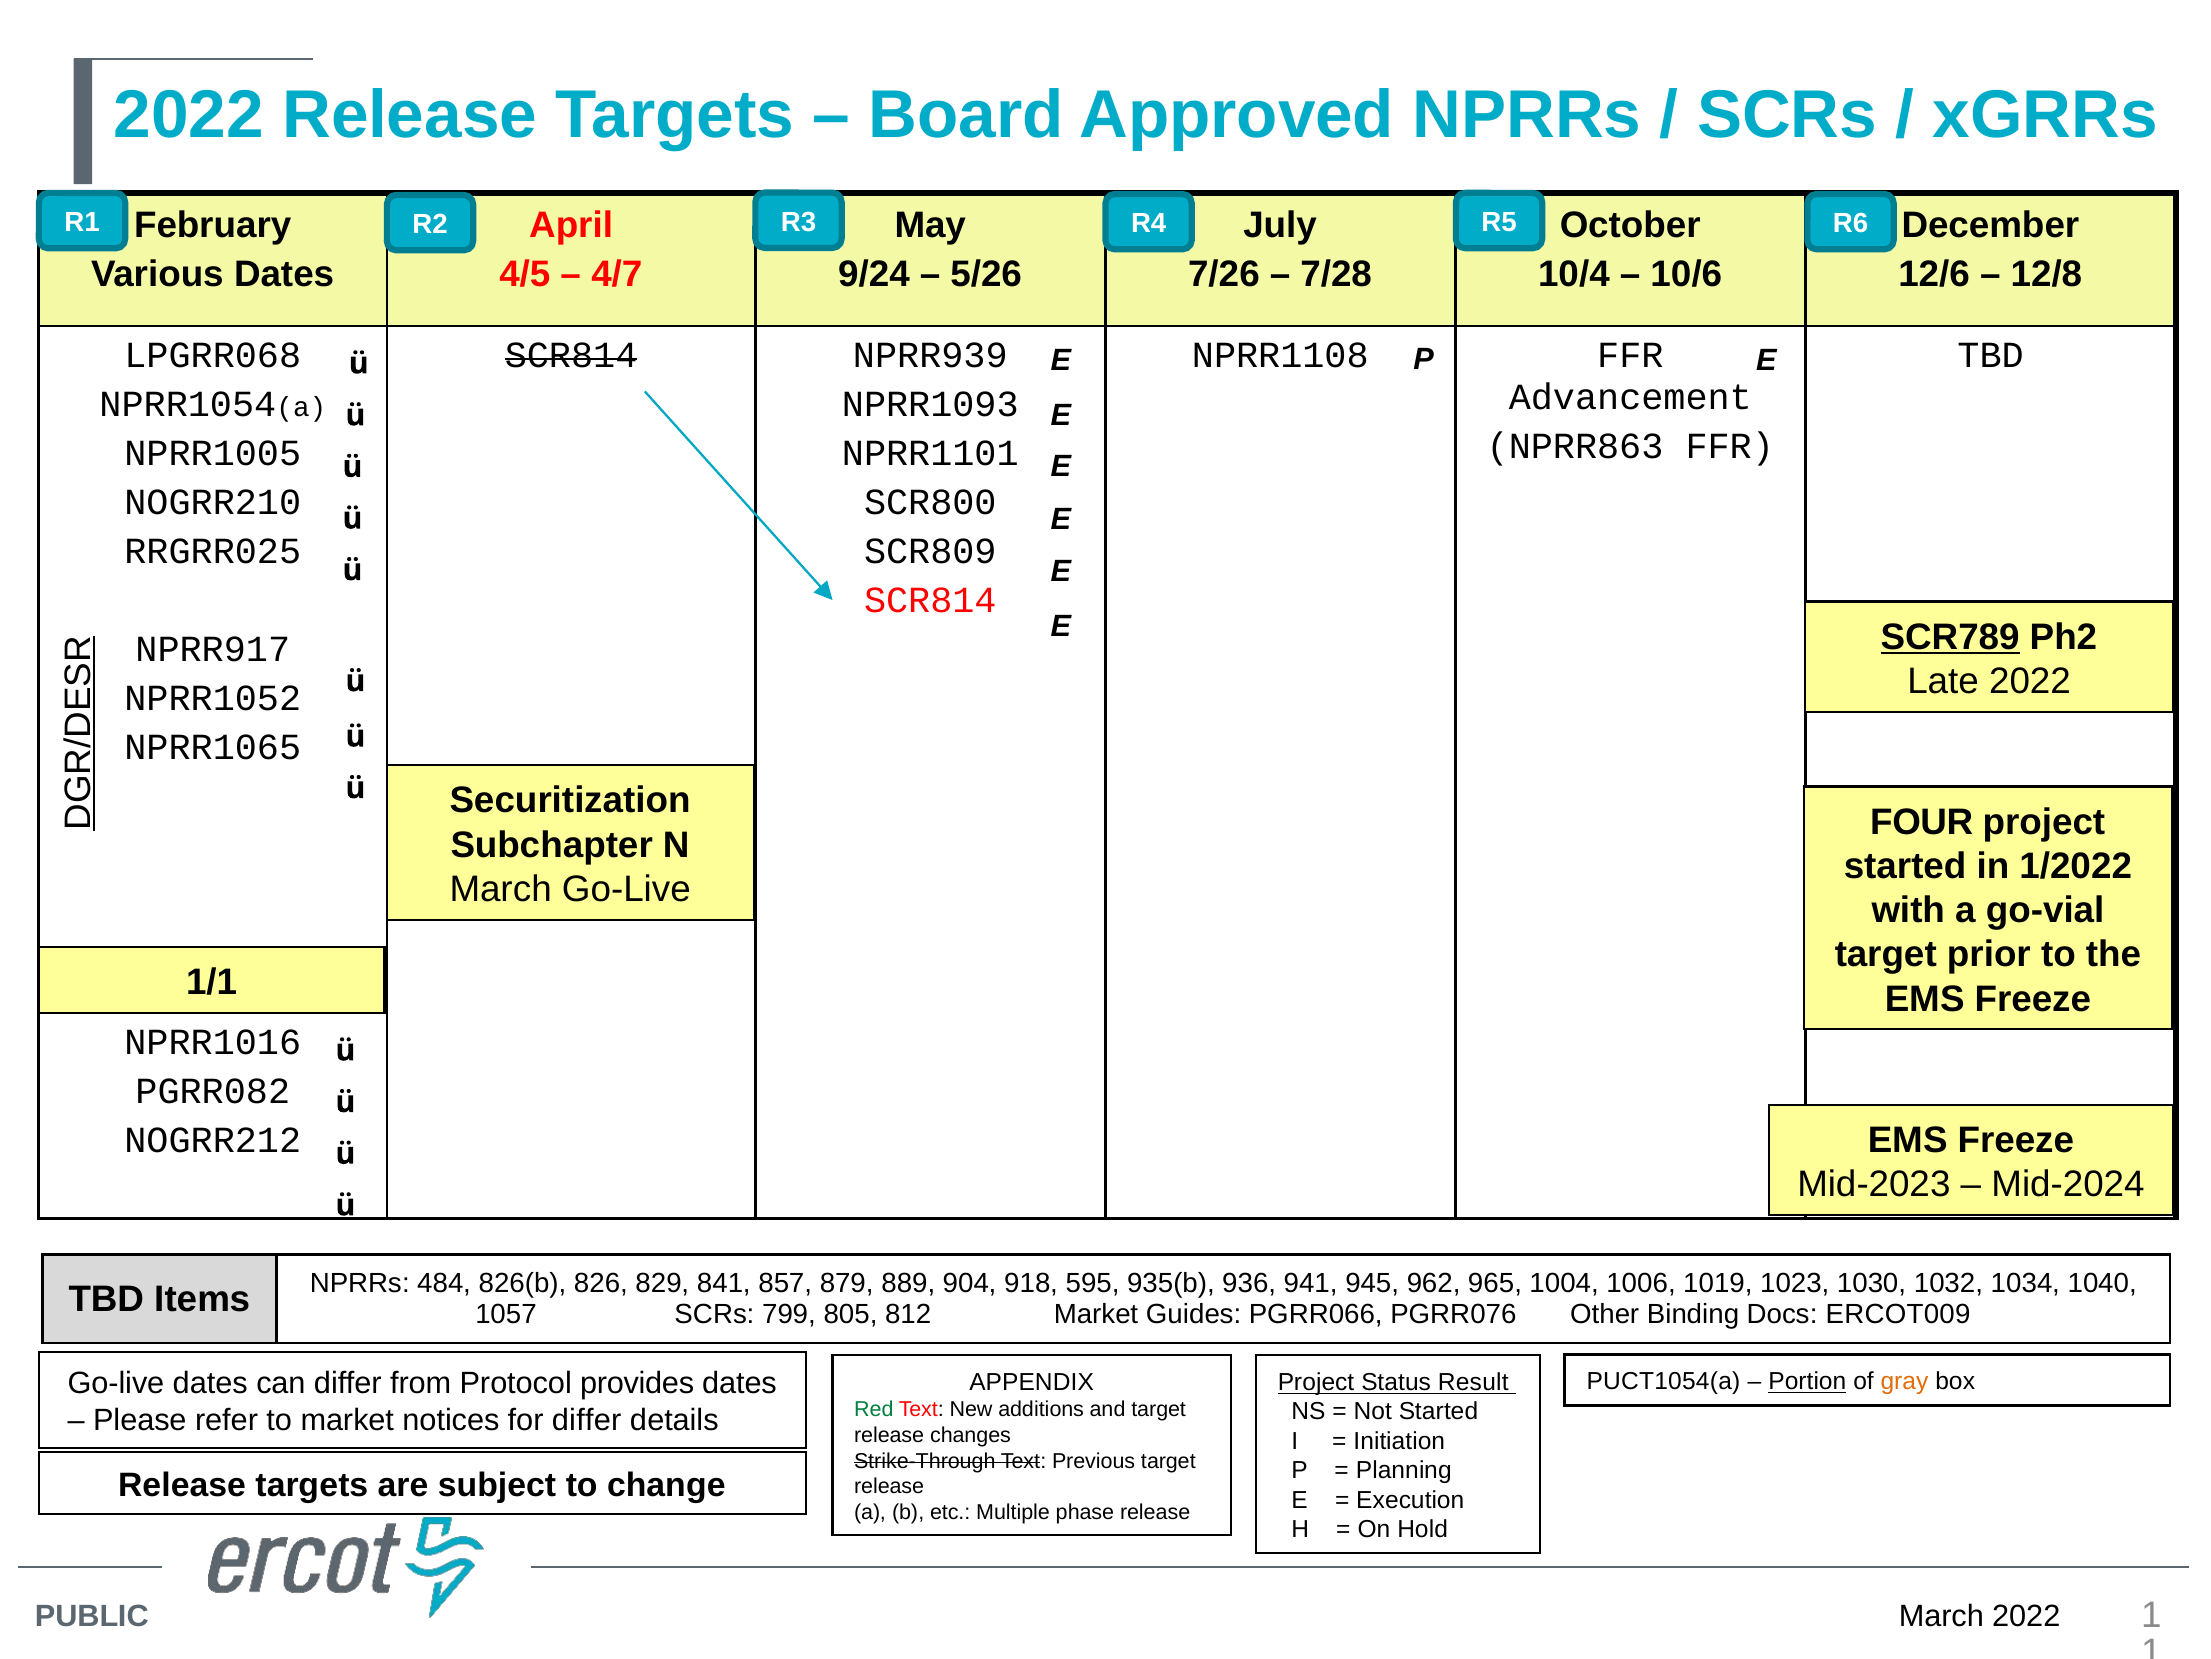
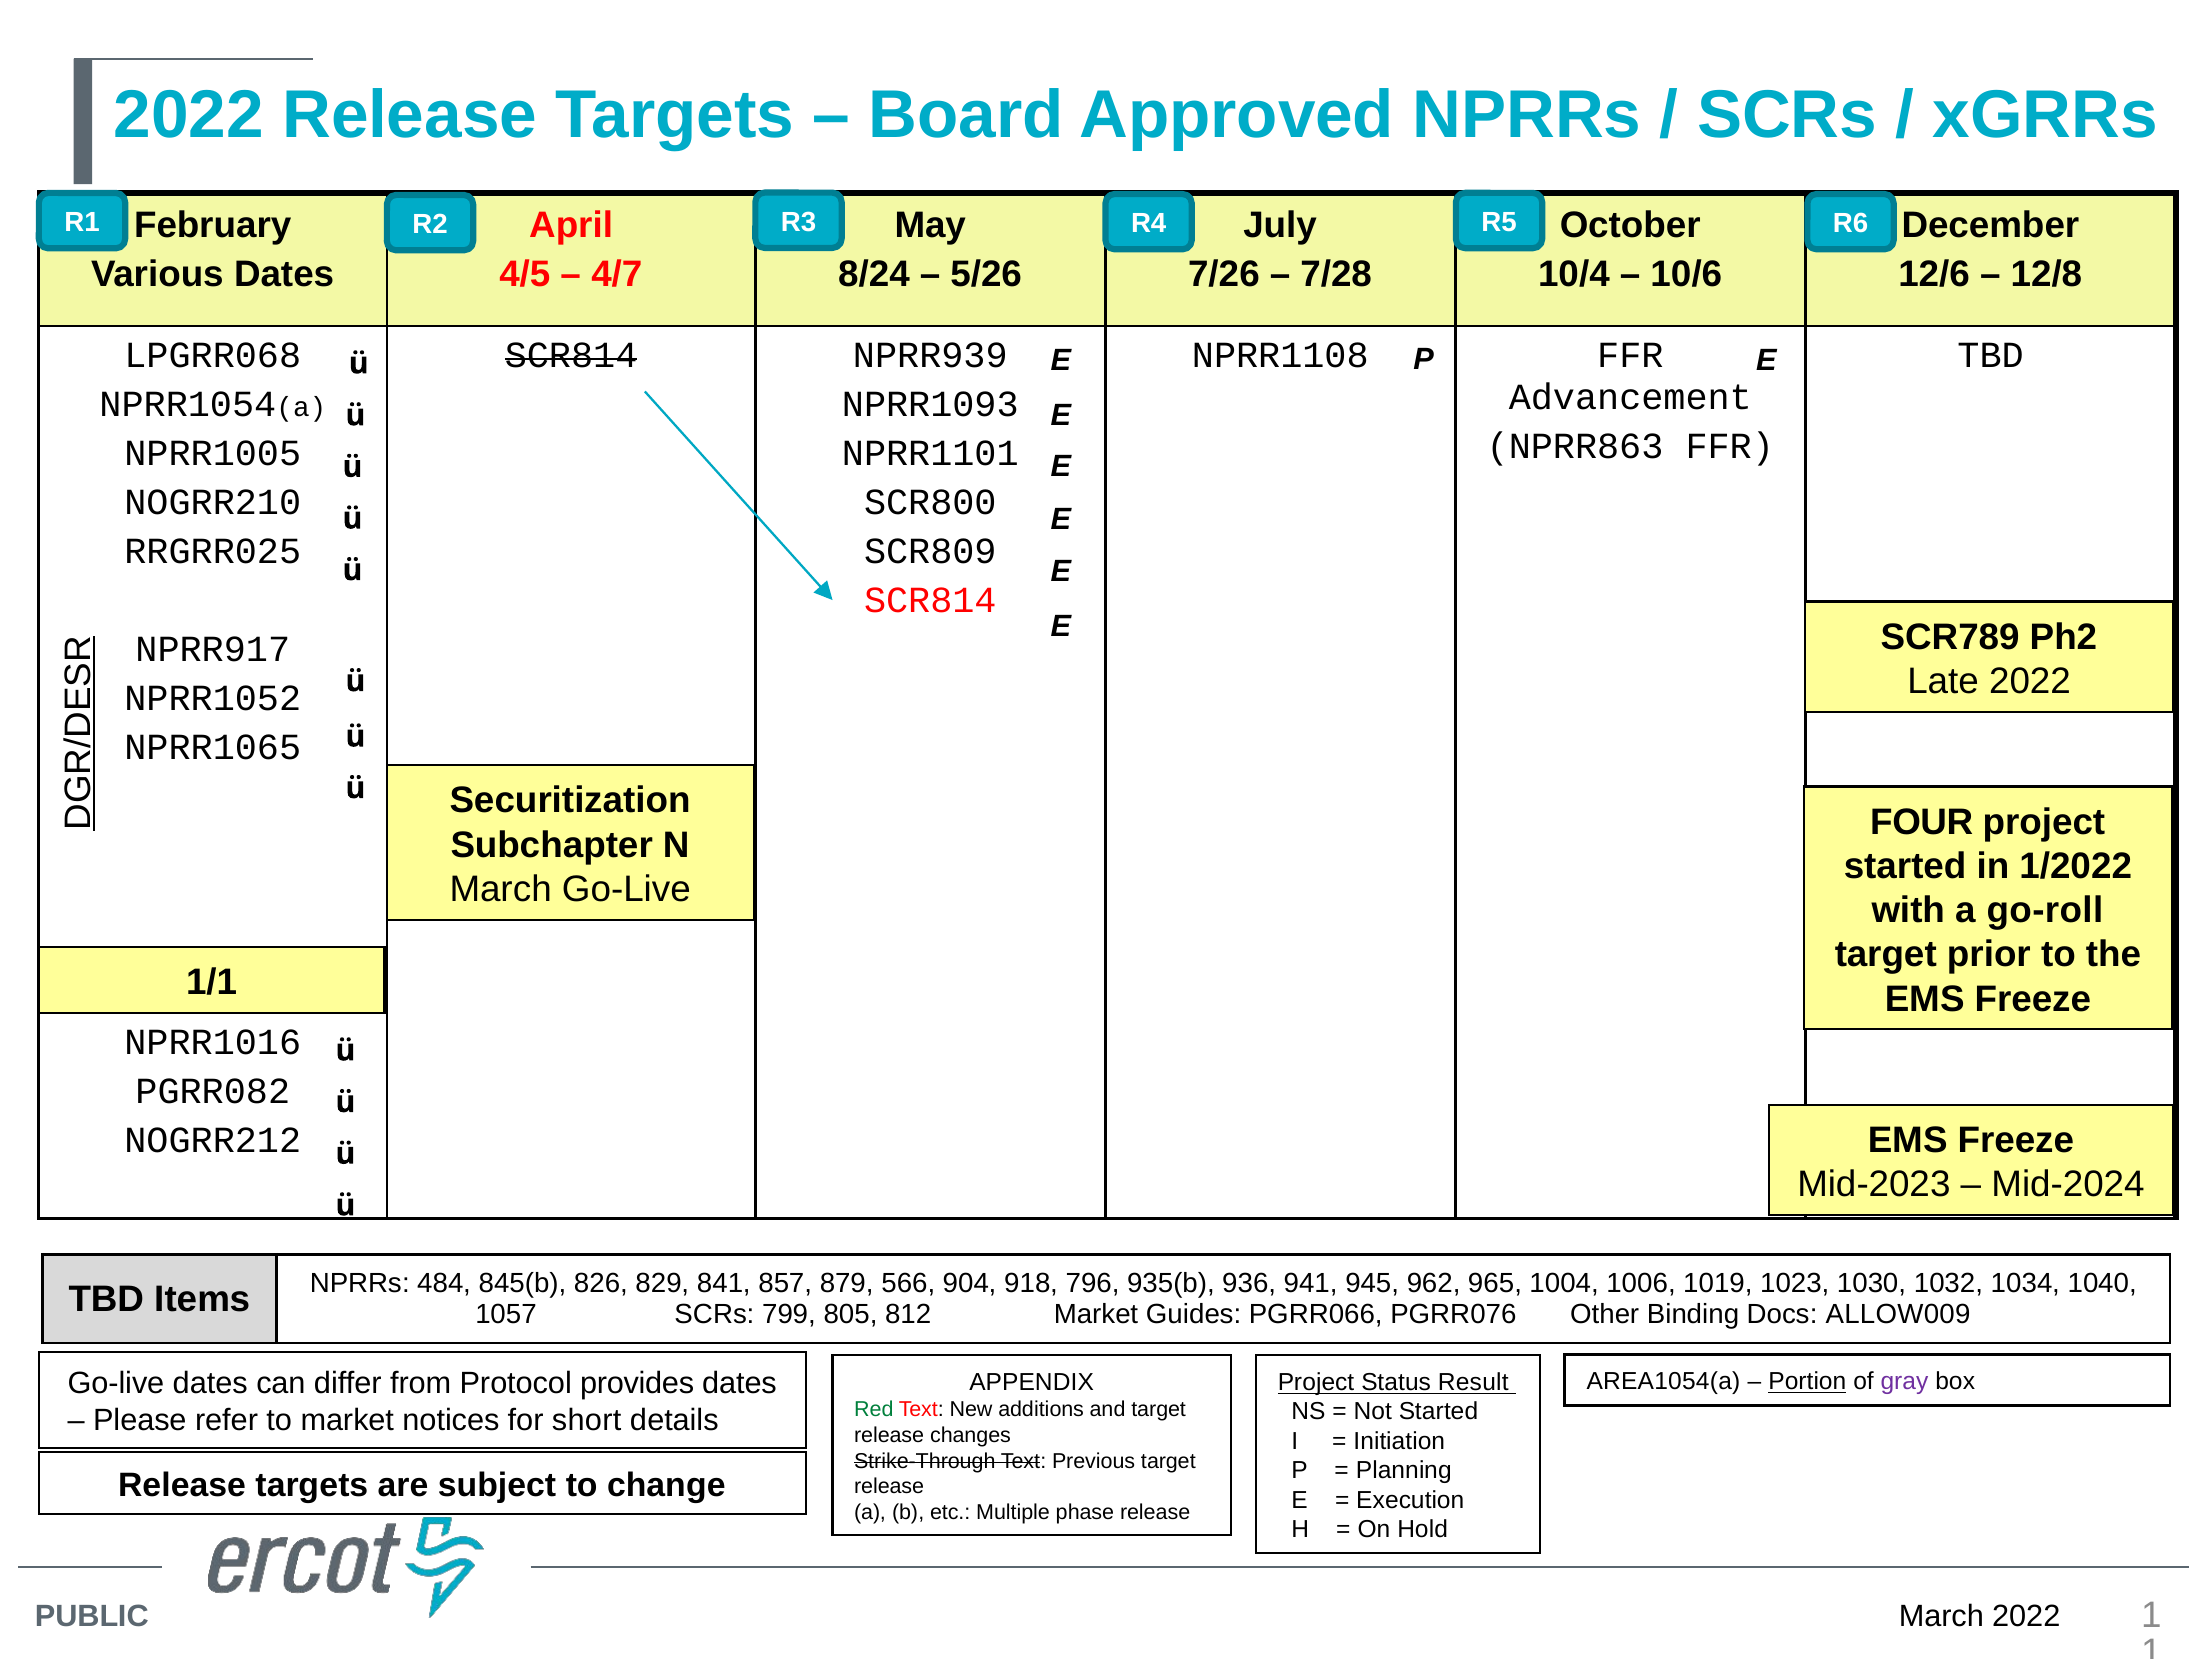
9/24: 9/24 -> 8/24 (874, 274)
SCR789 underline: present -> none (1950, 637)
go-vial: go-vial -> go-roll (2045, 910)
826(b: 826(b -> 845(b (523, 1283)
889: 889 -> 566 (908, 1283)
595: 595 -> 796 (1093, 1283)
ERCOT009: ERCOT009 -> ALLOW009 (1898, 1314)
PUCT1054(a: PUCT1054(a -> AREA1054(a (1663, 1381)
gray colour: orange -> purple (1904, 1381)
for differ: differ -> short (587, 1420)
